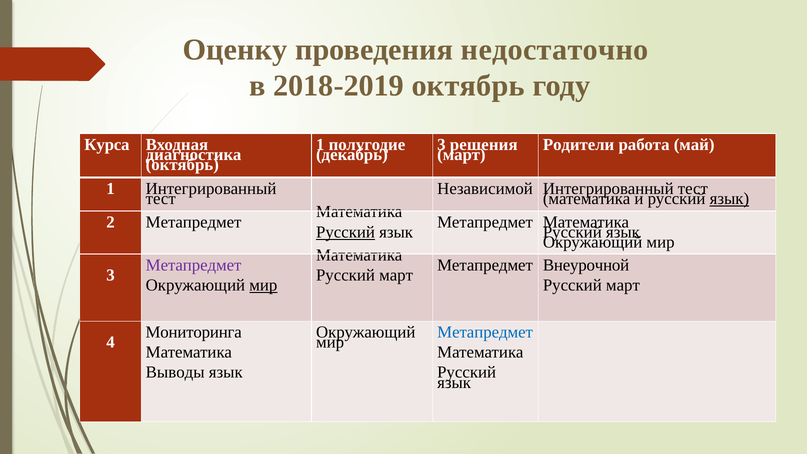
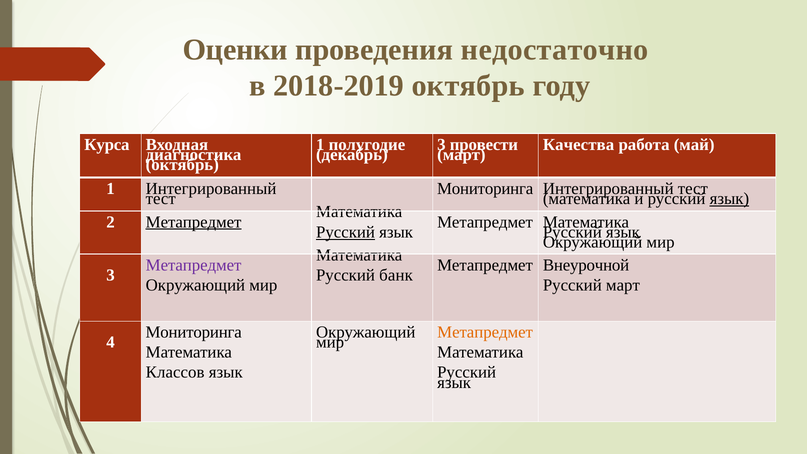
Оценку: Оценку -> Оценки (235, 50)
решения: решения -> провести (484, 145)
Родители: Родители -> Качества (579, 145)
Независимой: Независимой -> Мониторинга (485, 188)
Метапредмет underline: none -> present (194, 222)
март: март -> банк (396, 275)
мир underline: present -> none (263, 285)
Метапредмет colour: blue -> orange (485, 332)
Выводы: Выводы -> Классов (175, 372)
